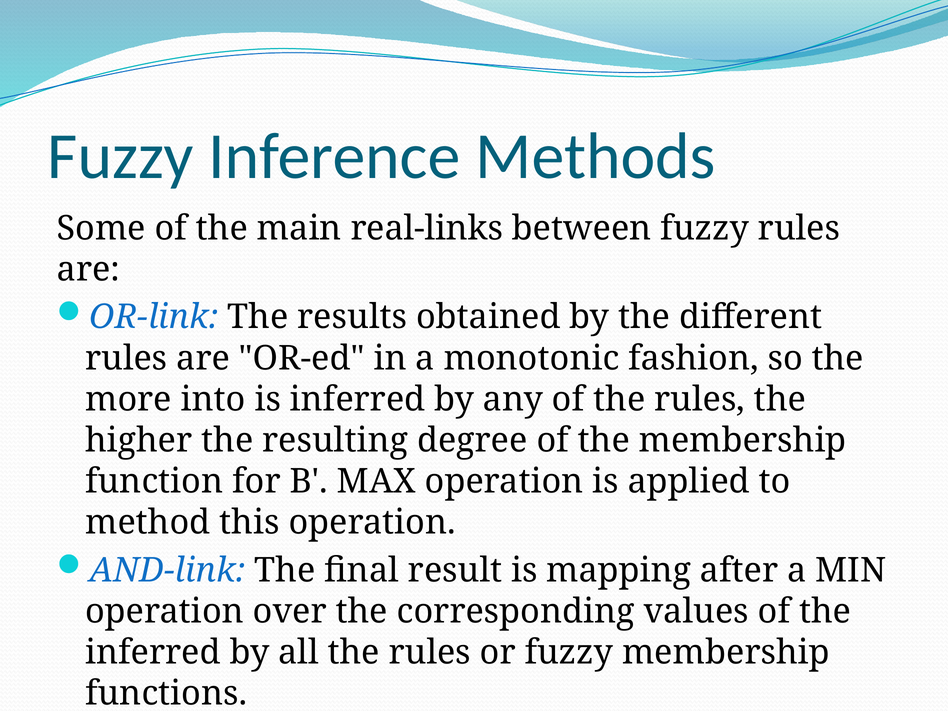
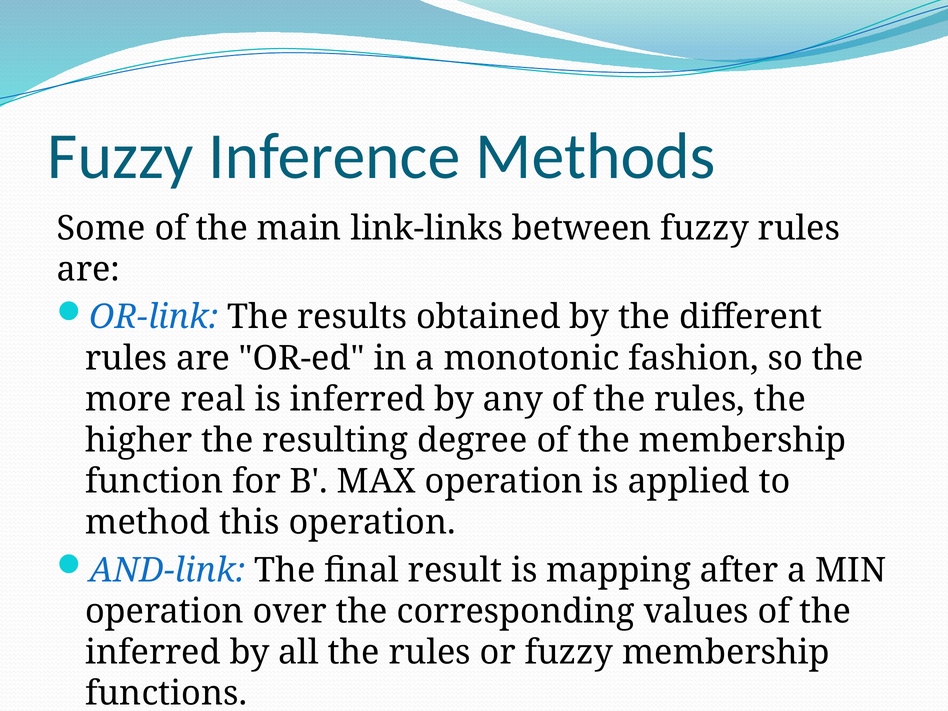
real-links: real-links -> link-links (427, 228)
into: into -> real (213, 399)
